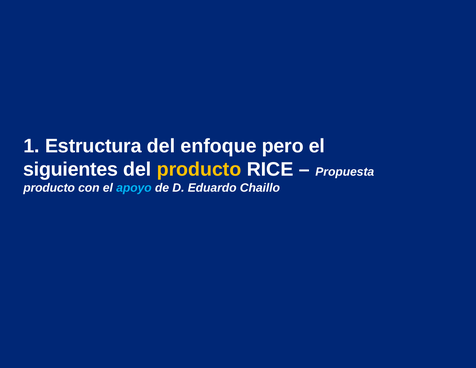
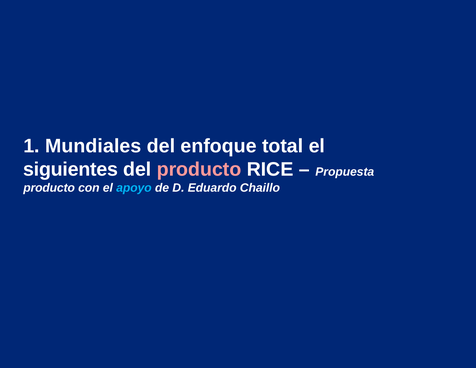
Estructura: Estructura -> Mundiales (93, 146)
pero: pero -> total (283, 146)
producto colour: yellow -> pink (199, 169)
